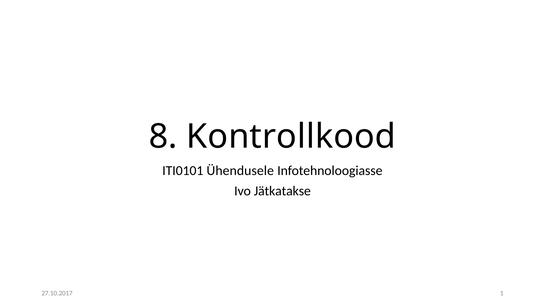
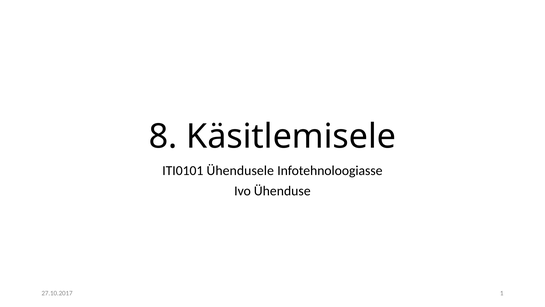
Kontrollkood: Kontrollkood -> Käsitlemisele (291, 136)
Jätkatakse: Jätkatakse -> Ühenduse (282, 191)
